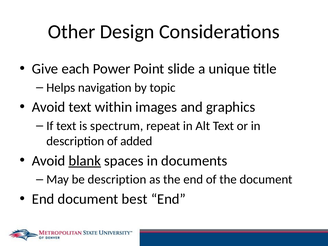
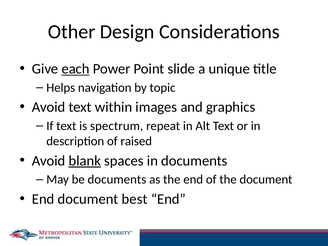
each underline: none -> present (76, 69)
added: added -> raised (136, 141)
be description: description -> documents (117, 180)
